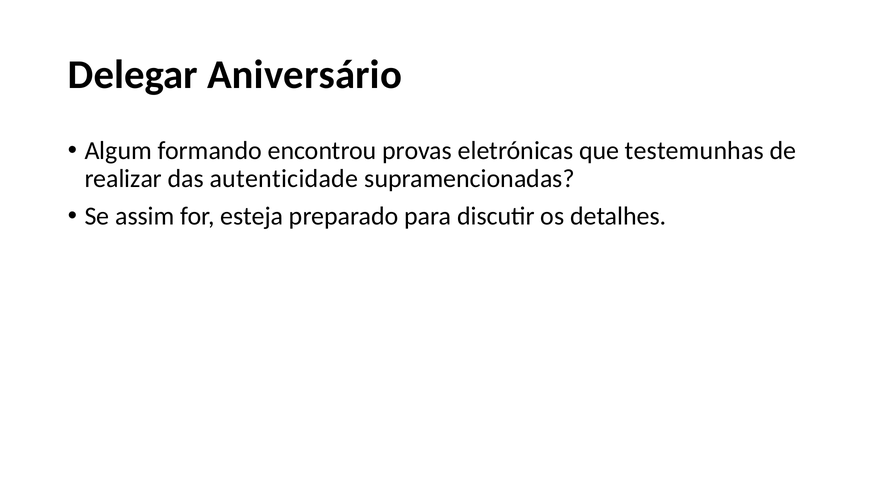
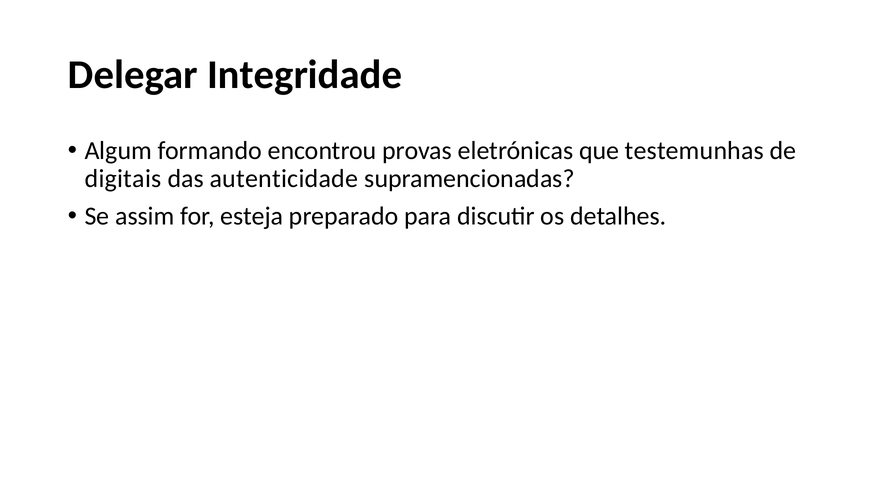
Aniversário: Aniversário -> Integridade (305, 75)
realizar: realizar -> digitais (123, 179)
